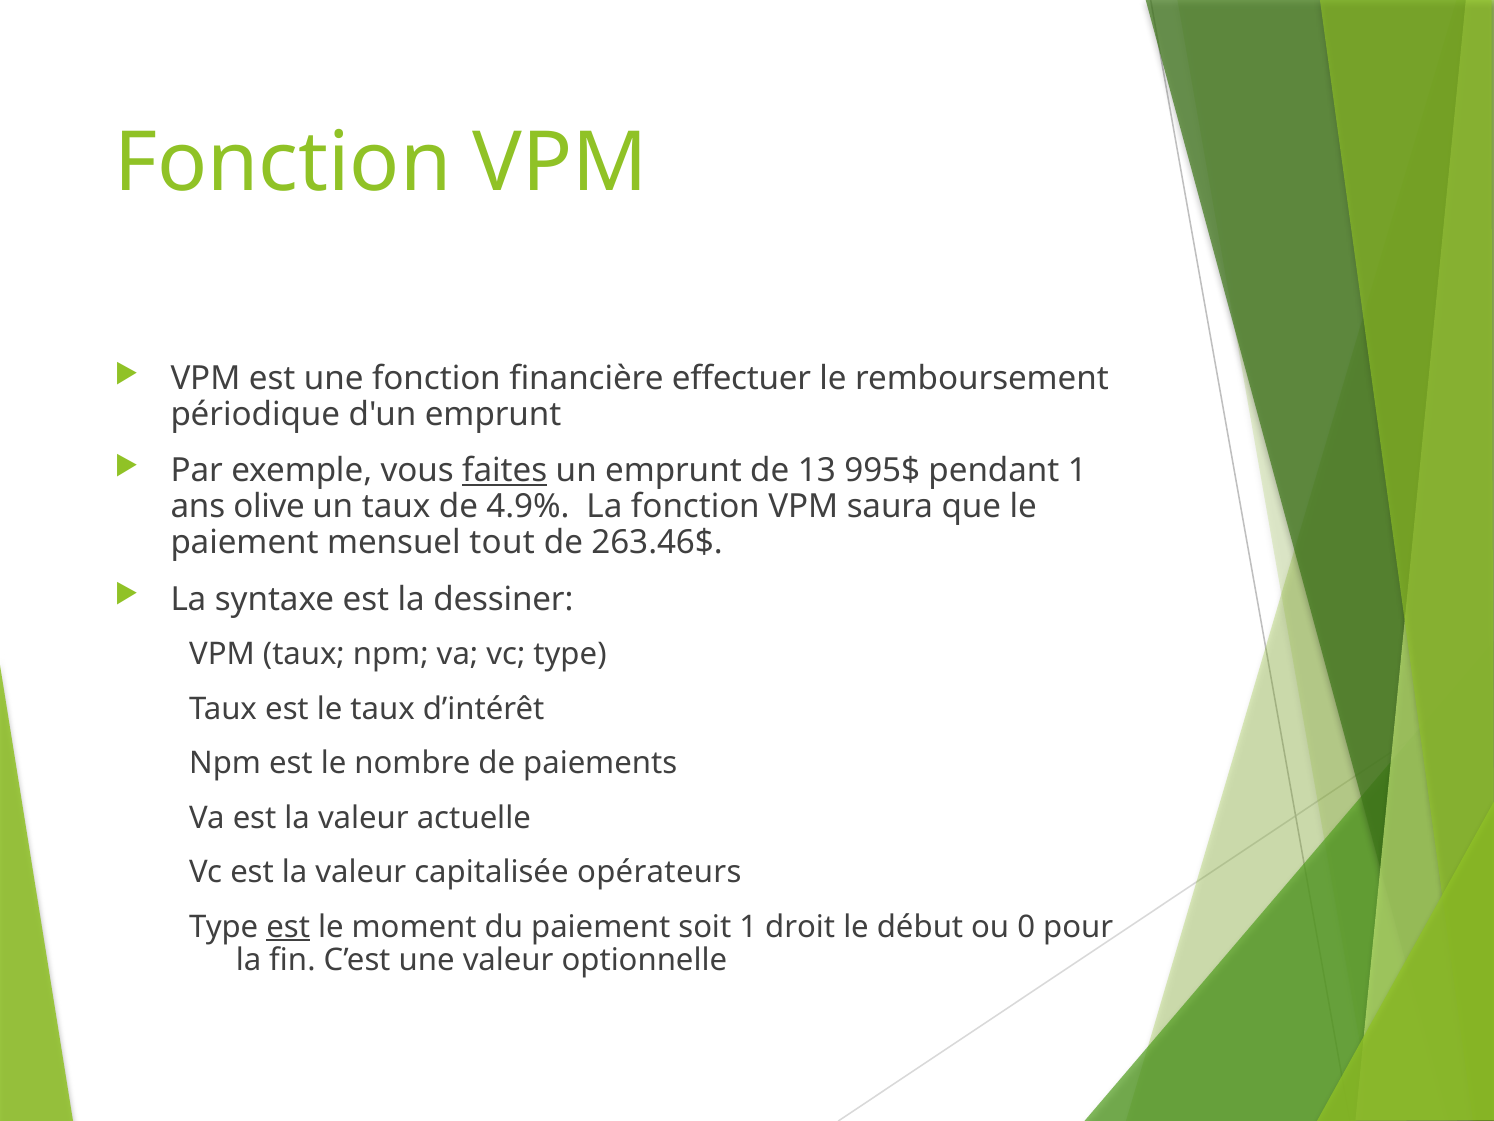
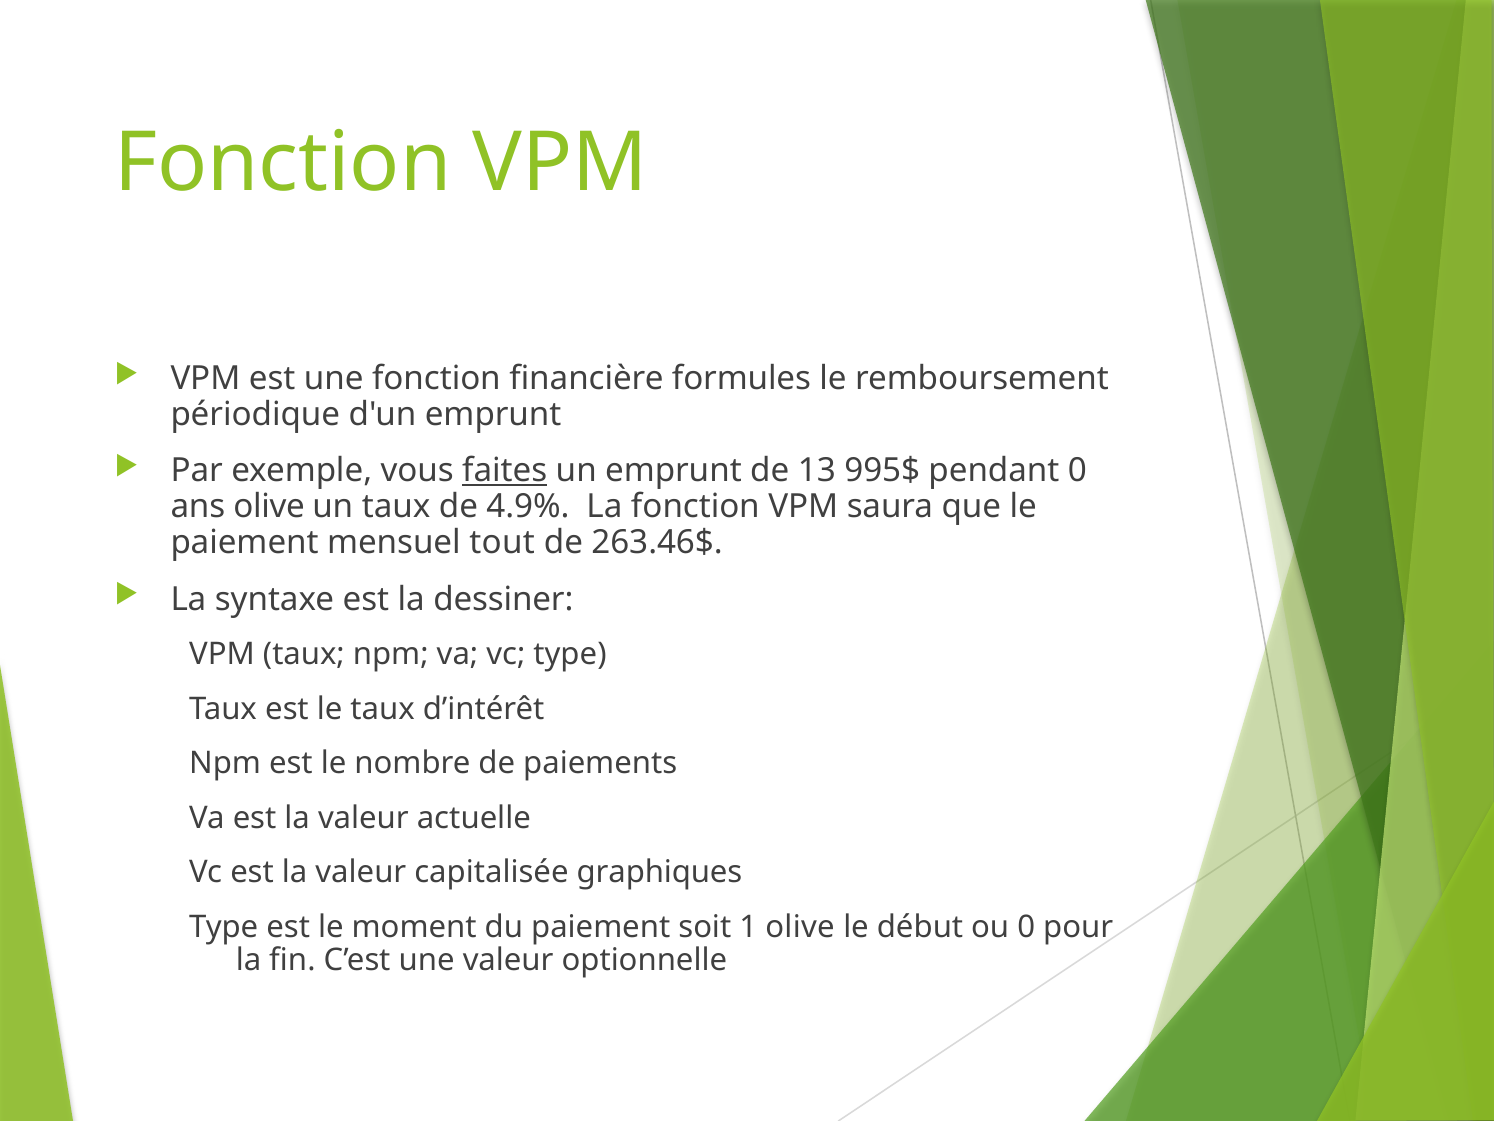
effectuer: effectuer -> formules (741, 378)
pendant 1: 1 -> 0 (1077, 471)
opérateurs: opérateurs -> graphiques (660, 872)
est underline: present -> none (288, 926)
1 droit: droit -> olive (800, 926)
